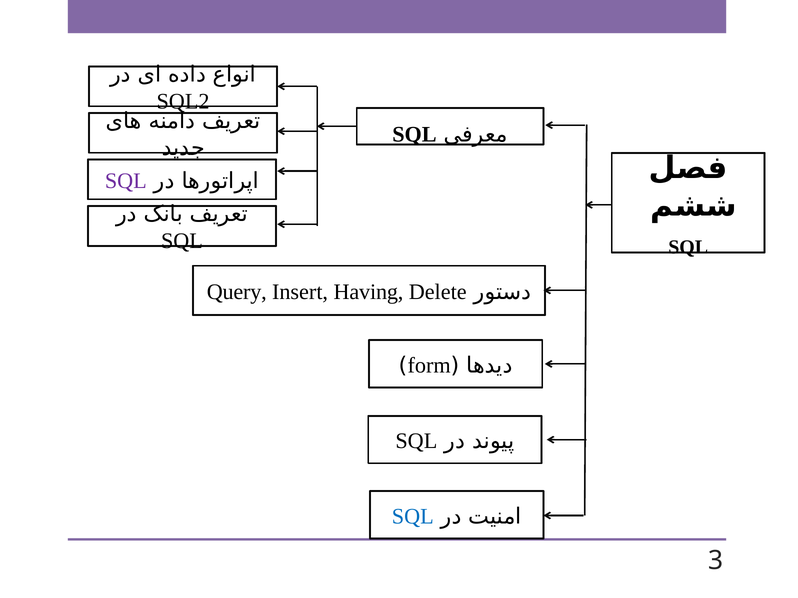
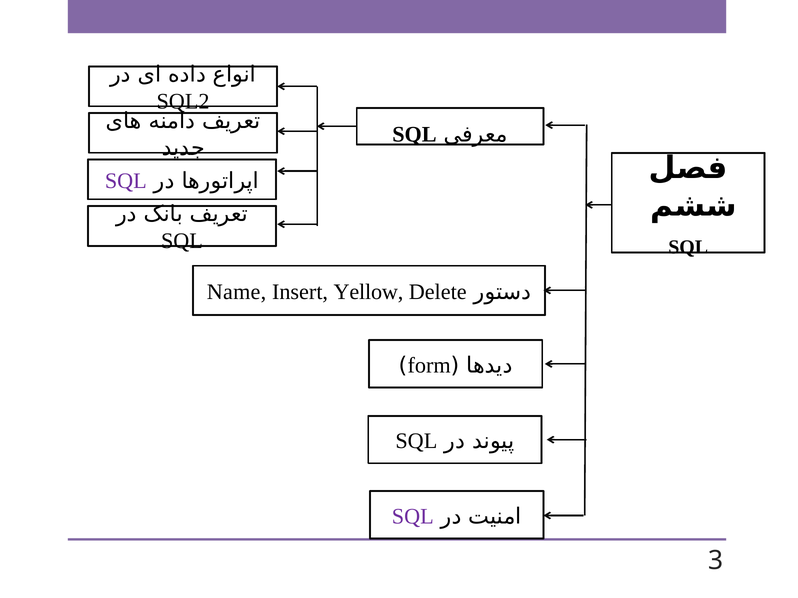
Query: Query -> Name (237, 292)
Having: Having -> Yellow (368, 292)
SQL colour: blue -> purple (413, 517)
